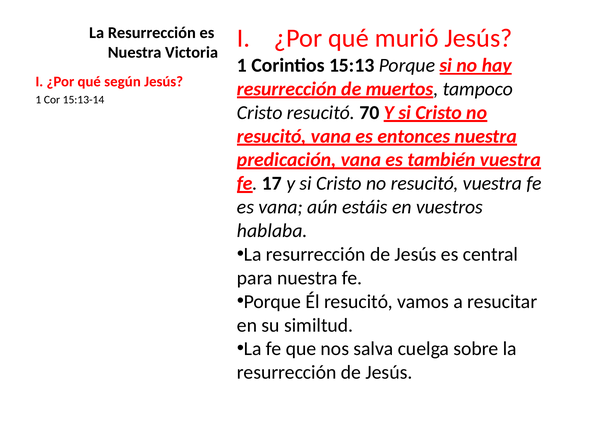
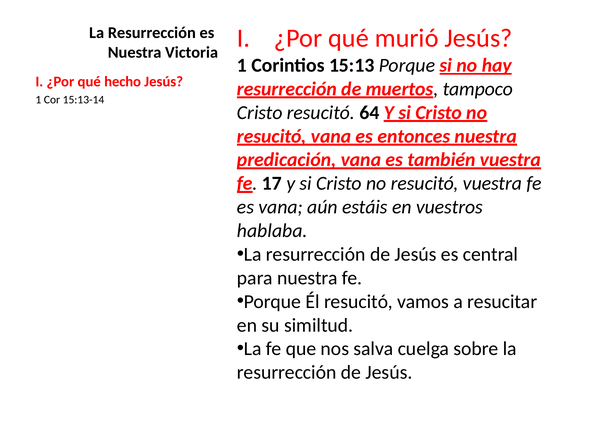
según: según -> hecho (123, 82)
70: 70 -> 64 (369, 113)
